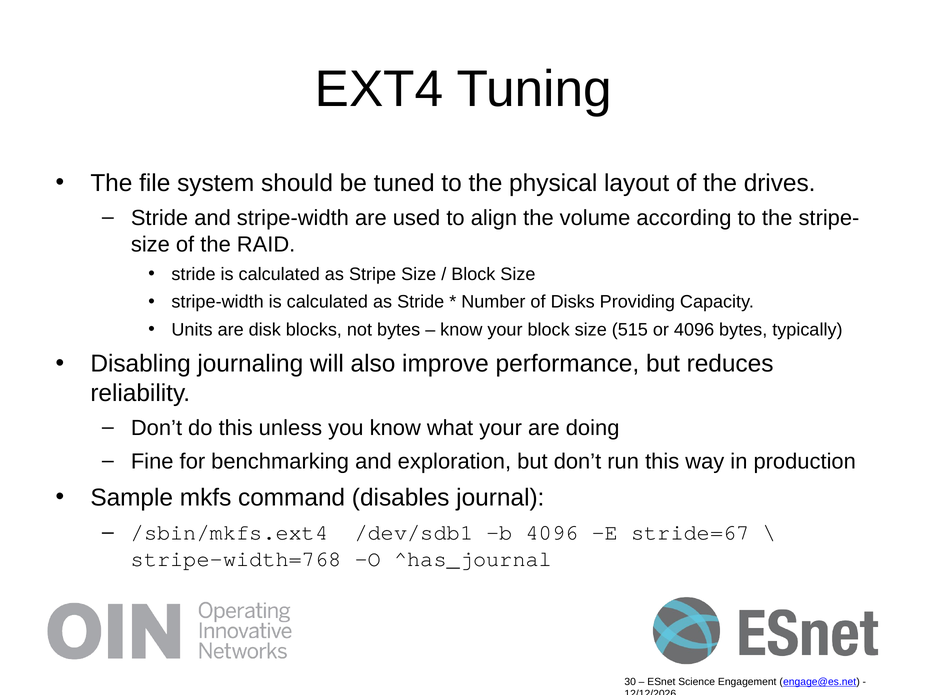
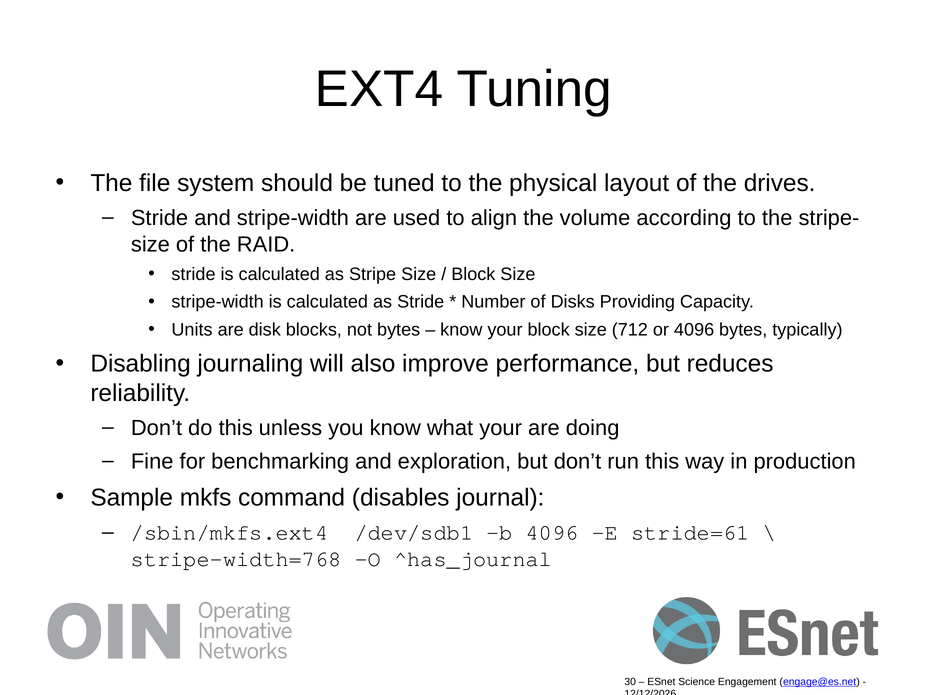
515: 515 -> 712 (630, 330)
stride=67: stride=67 -> stride=61 (690, 533)
